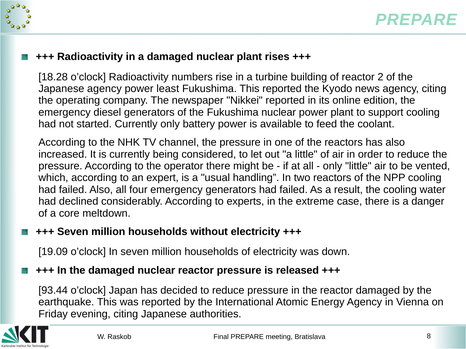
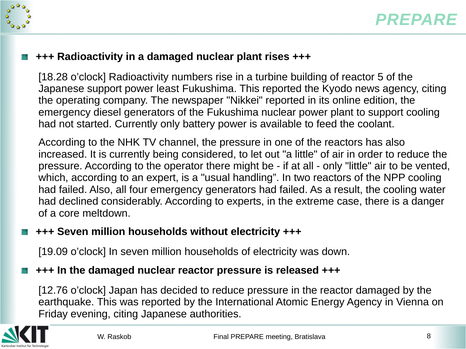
2: 2 -> 5 (380, 77)
Japanese agency: agency -> support (105, 89)
93.44: 93.44 -> 12.76 (53, 291)
